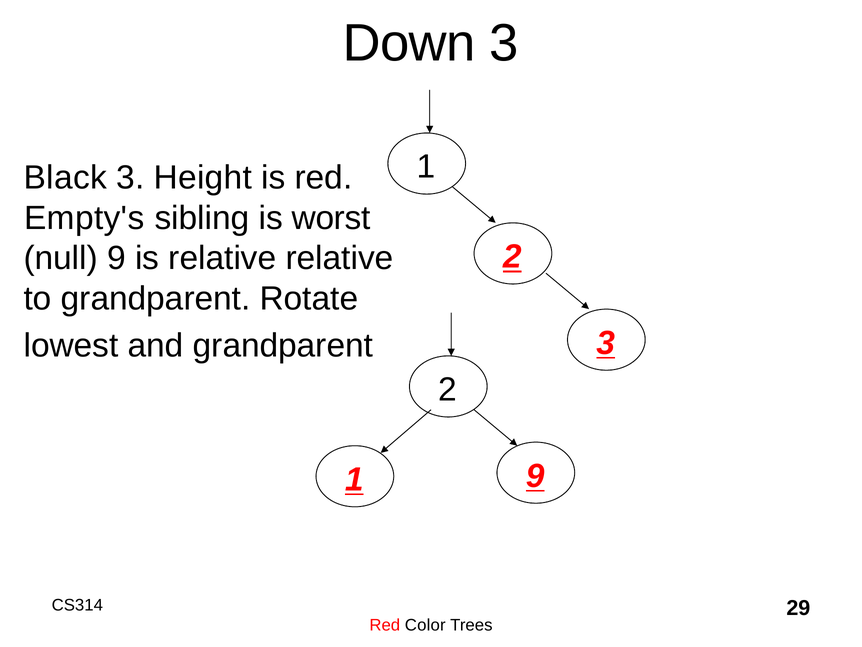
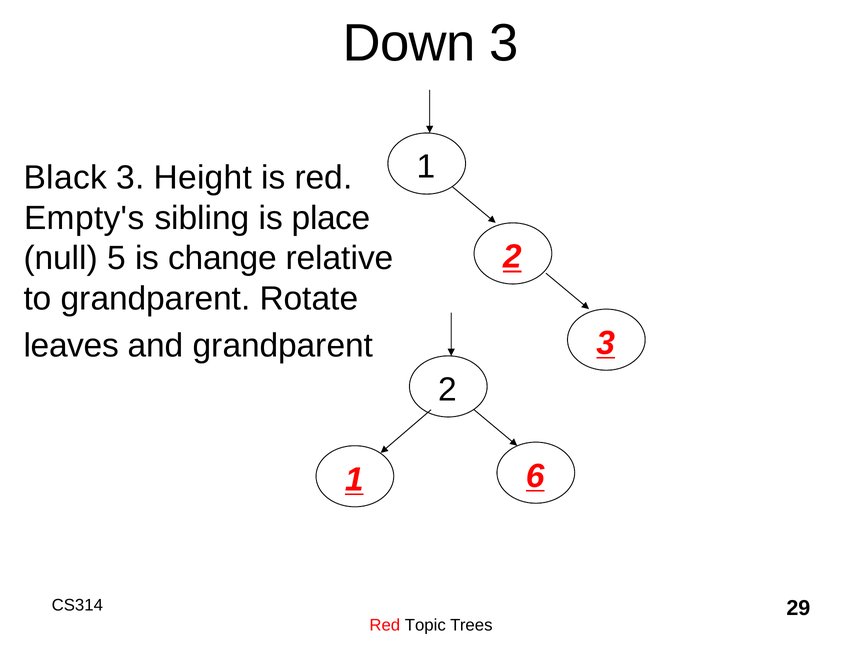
worst: worst -> place (331, 218)
null 9: 9 -> 5 (116, 258)
is relative: relative -> change (223, 258)
lowest: lowest -> leaves (71, 345)
1 9: 9 -> 6 (535, 476)
Color: Color -> Topic (425, 625)
